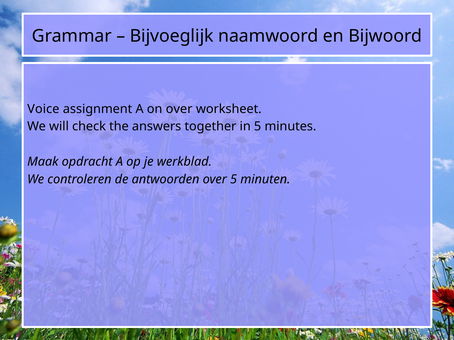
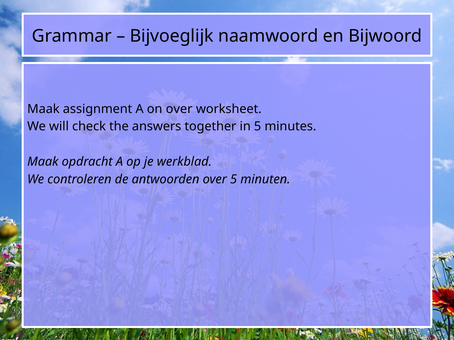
Voice: Voice -> Maak (43, 109)
